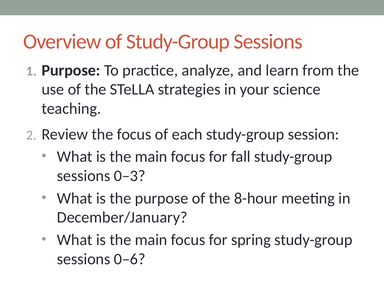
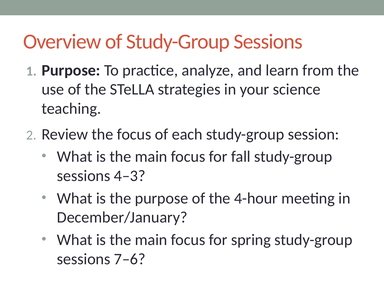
0–3: 0–3 -> 4–3 (130, 176)
8-hour: 8-hour -> 4-hour (256, 198)
0–6: 0–6 -> 7–6 (130, 259)
